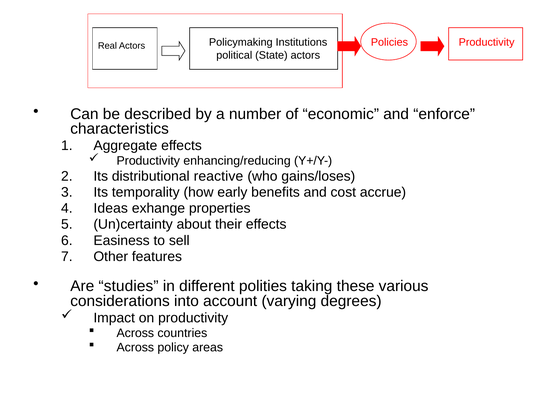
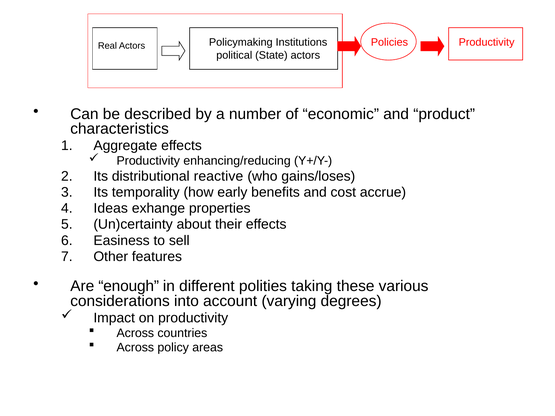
enforce: enforce -> product (444, 114)
studies: studies -> enough (129, 286)
